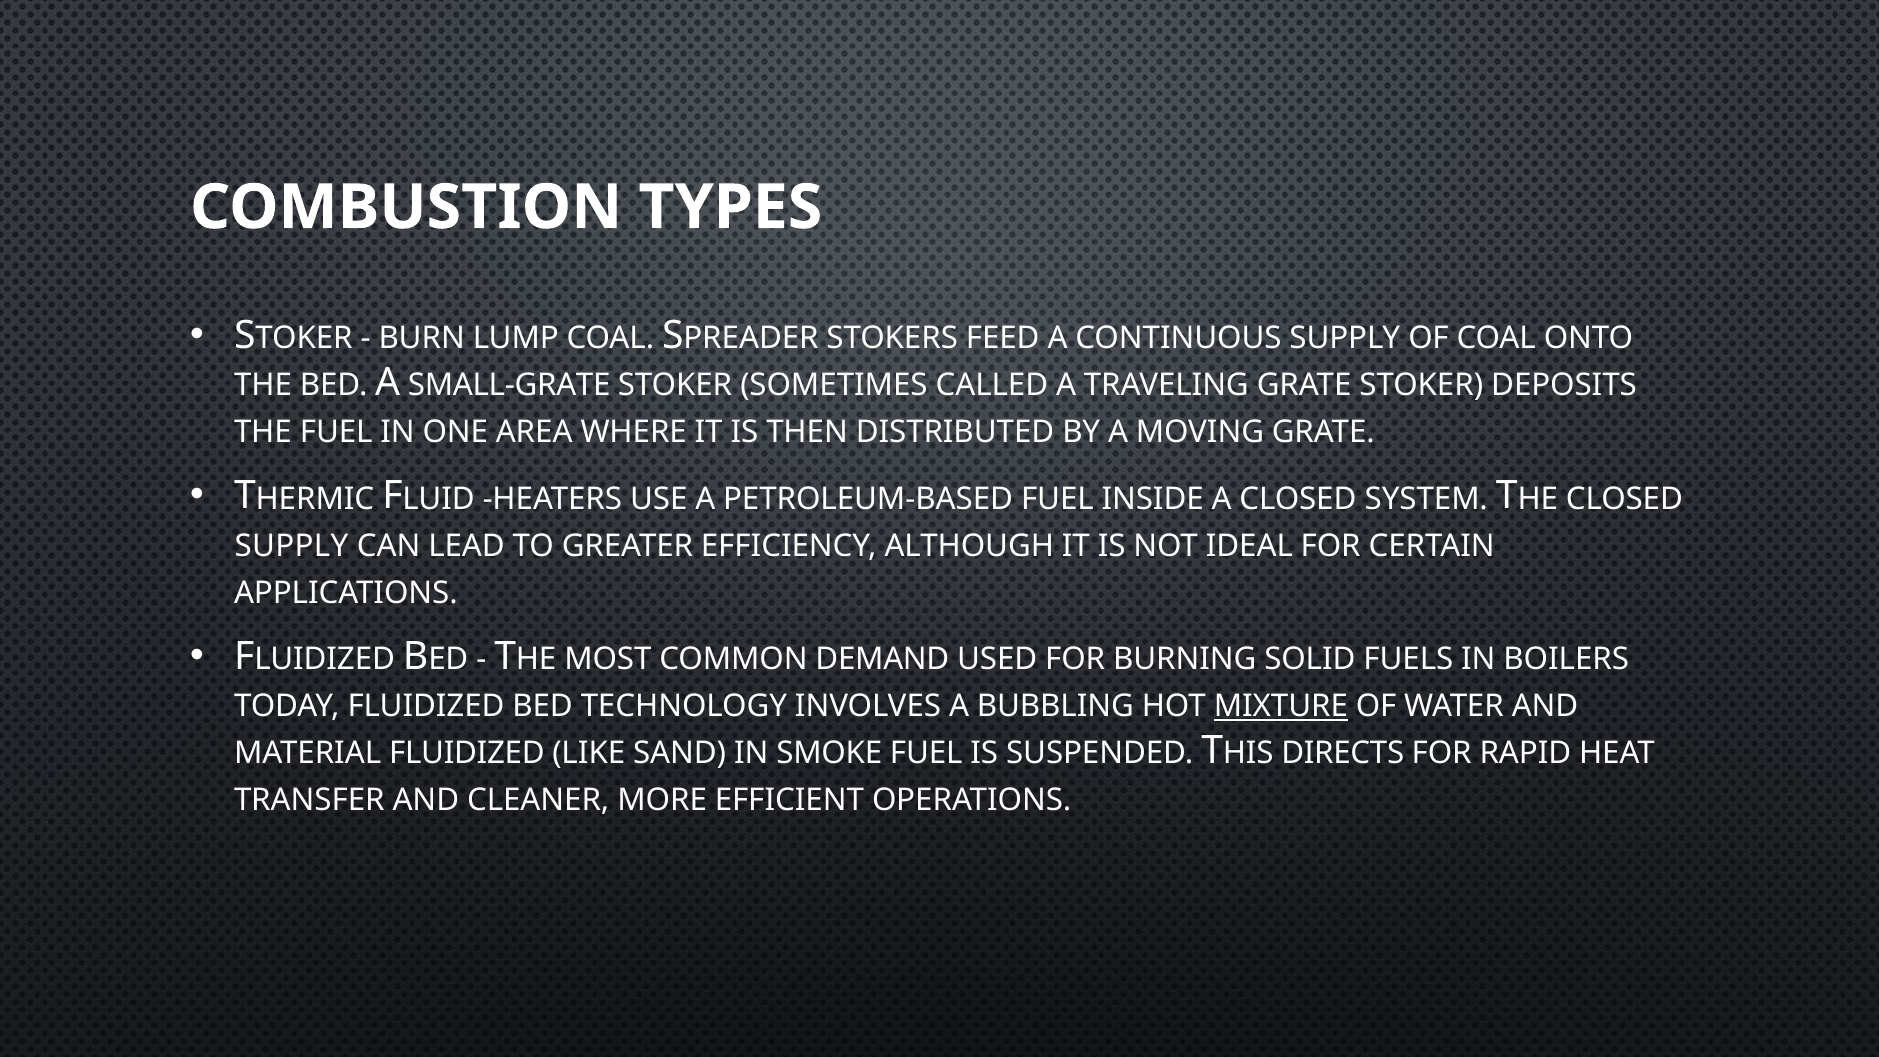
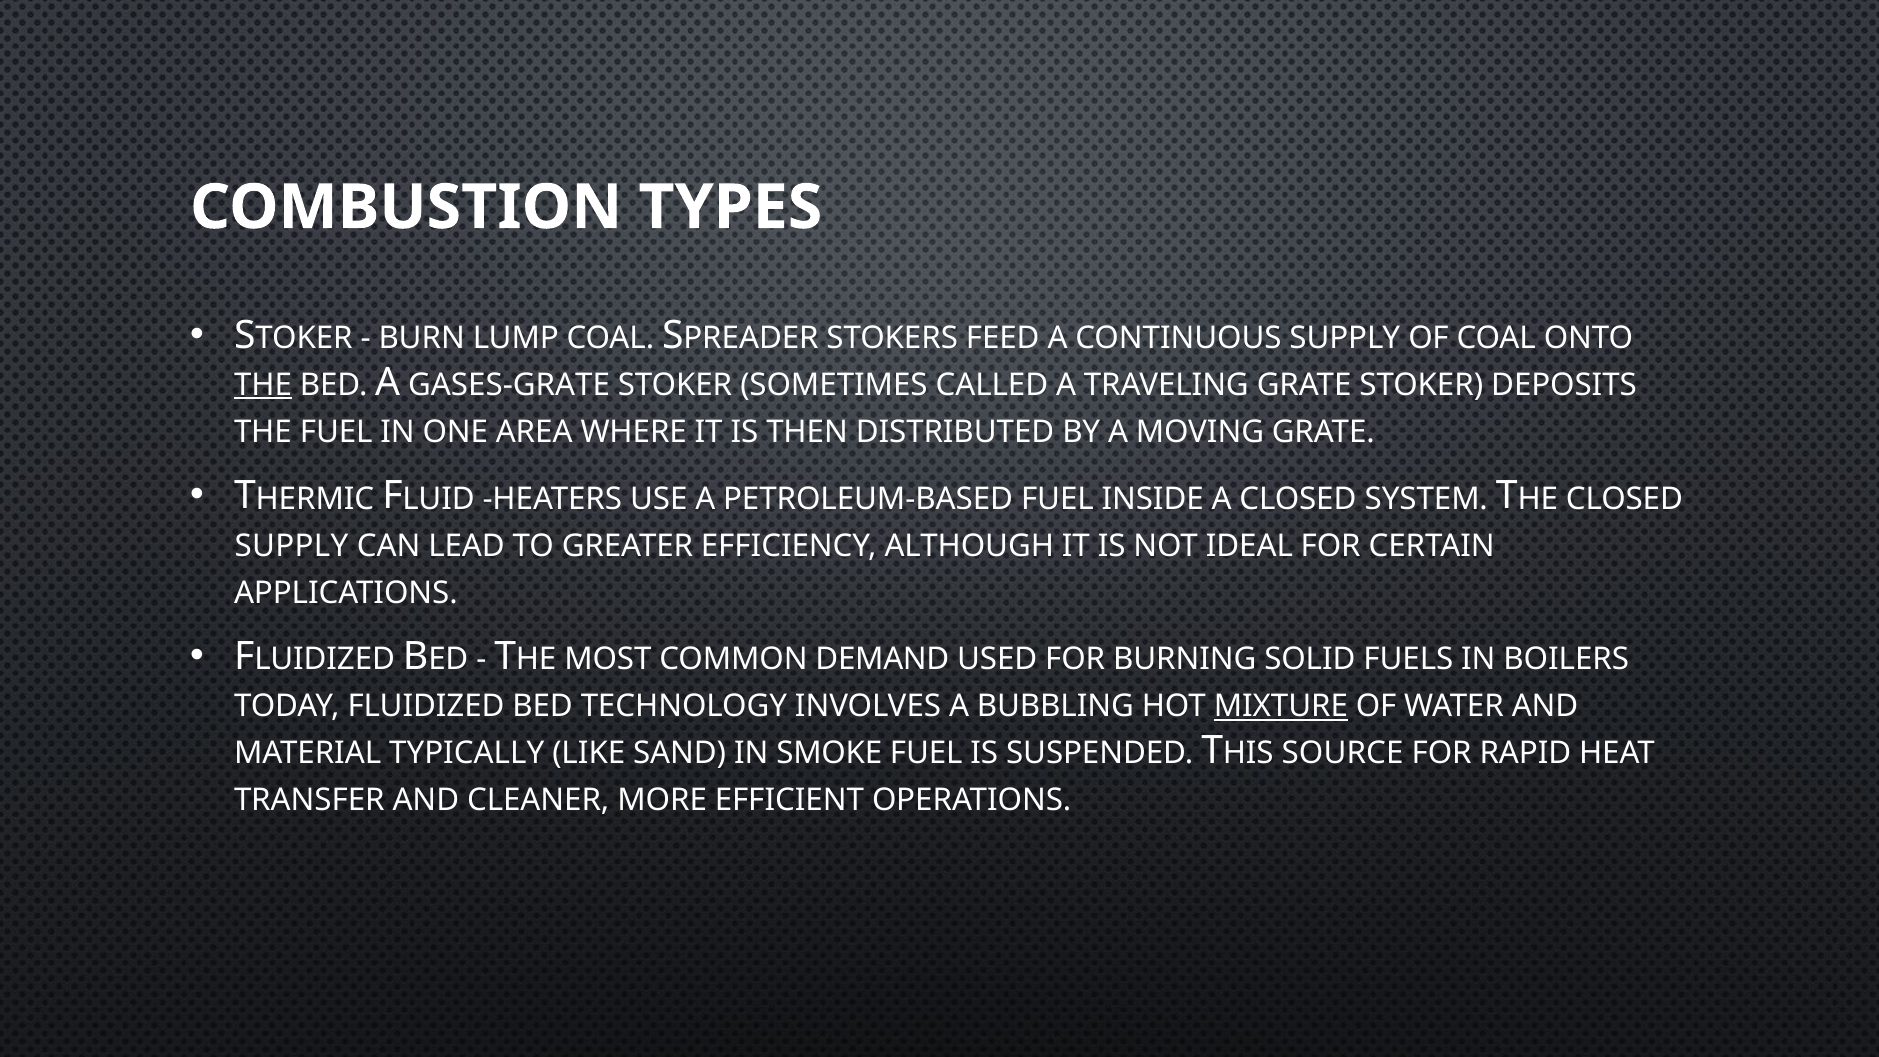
THE underline: none -> present (263, 385)
SMALL-GRATE: SMALL-GRATE -> GASES-GRATE (509, 385)
MATERIAL FLUIDIZED: FLUIDIZED -> TYPICALLY (467, 753)
DIRECTS: DIRECTS -> SOURCE (1343, 753)
